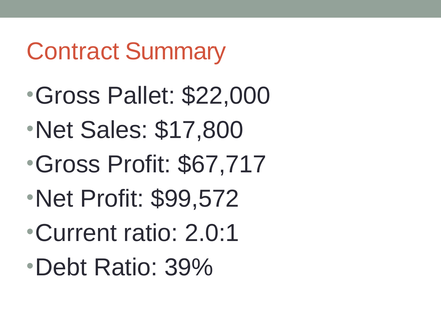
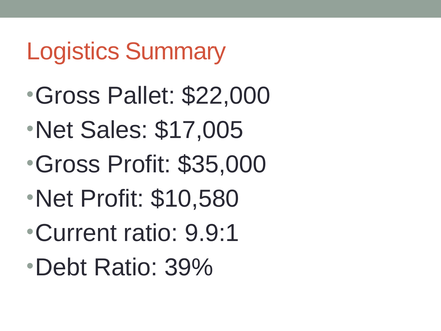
Contract: Contract -> Logistics (73, 51)
$17,800: $17,800 -> $17,005 (199, 130)
$67,717: $67,717 -> $35,000 (222, 164)
$99,572: $99,572 -> $10,580 (195, 199)
2.0:1: 2.0:1 -> 9.9:1 (212, 233)
